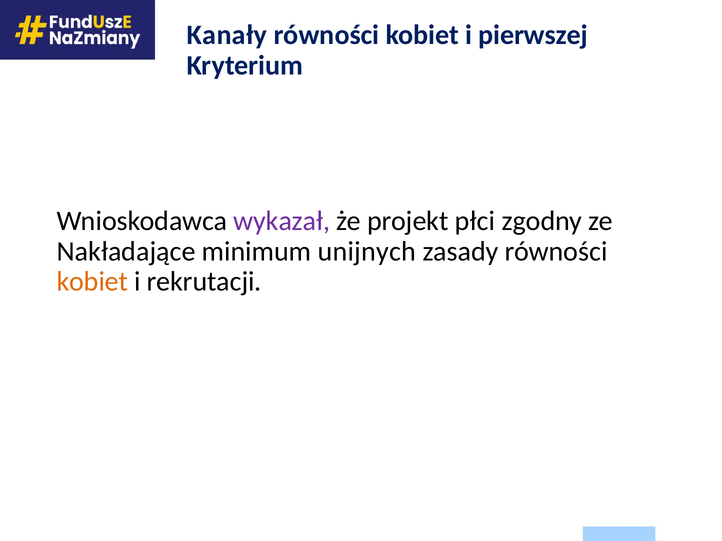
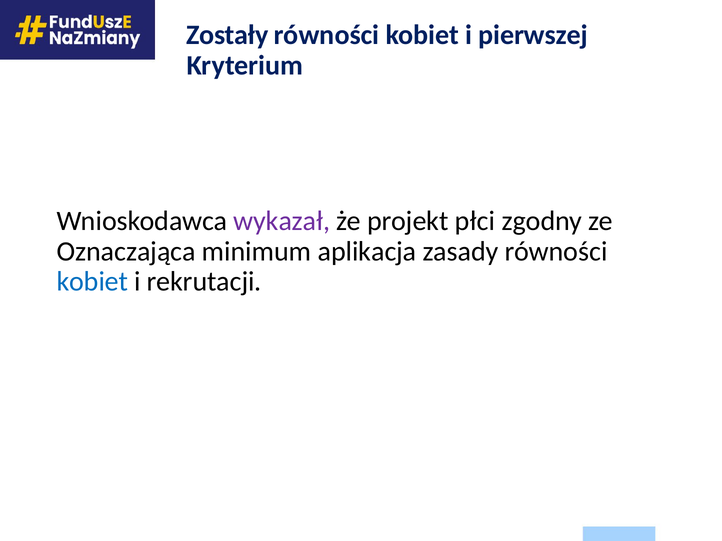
Kanały: Kanały -> Zostały (227, 35)
Nakładające: Nakładające -> Oznaczająca (126, 252)
unijnych: unijnych -> aplikacja (367, 252)
kobiet colour: orange -> blue (92, 282)
